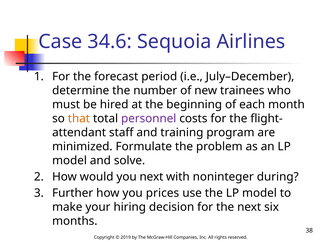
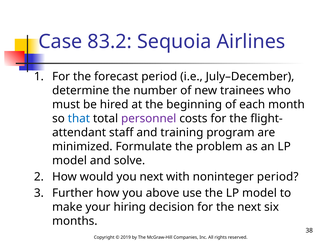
34.6: 34.6 -> 83.2 (110, 42)
that colour: orange -> blue (79, 119)
noninteger during: during -> period (278, 177)
prices: prices -> above (163, 193)
